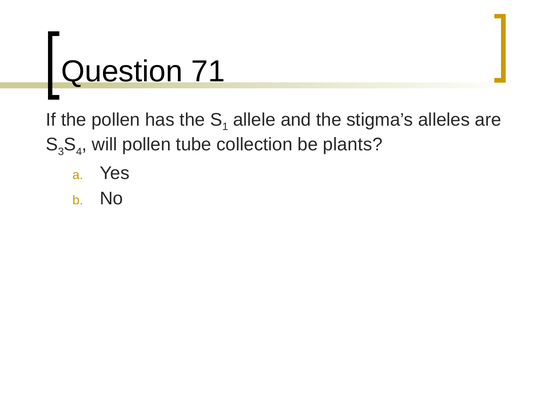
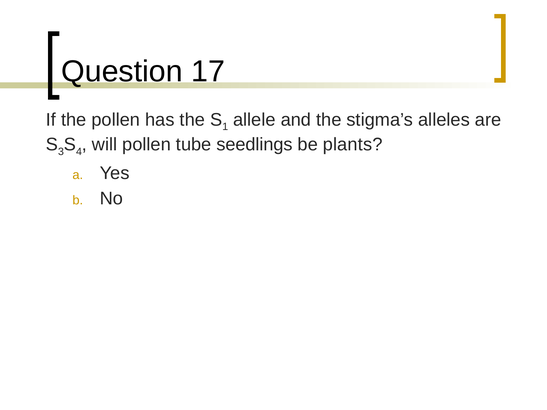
71: 71 -> 17 (208, 71)
collection: collection -> seedlings (255, 145)
